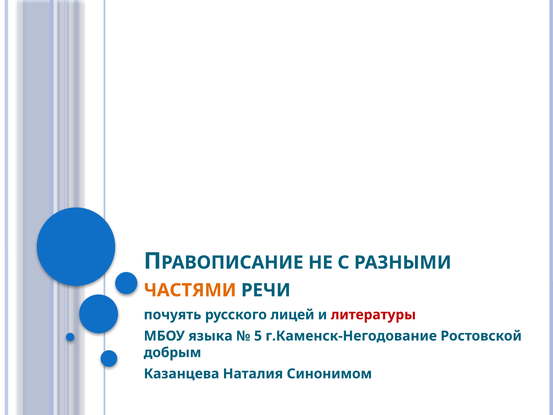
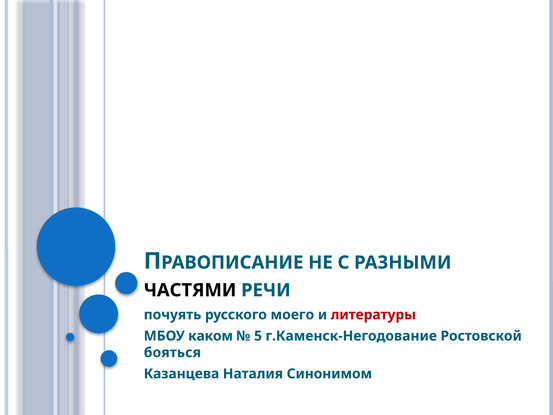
ЧАСТЯМИ colour: orange -> black (190, 290)
лицей: лицей -> моего (292, 315)
языка: языка -> каком (211, 336)
добрым: добрым -> бояться (172, 352)
